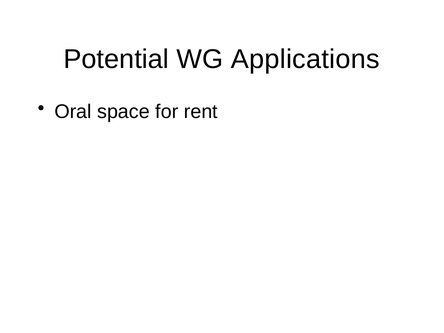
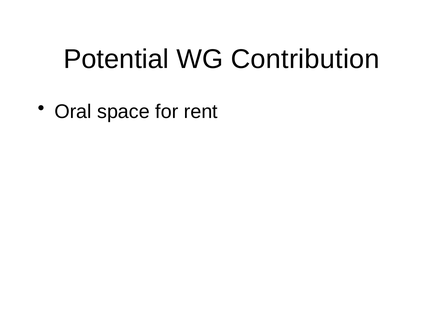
Applications: Applications -> Contribution (305, 59)
